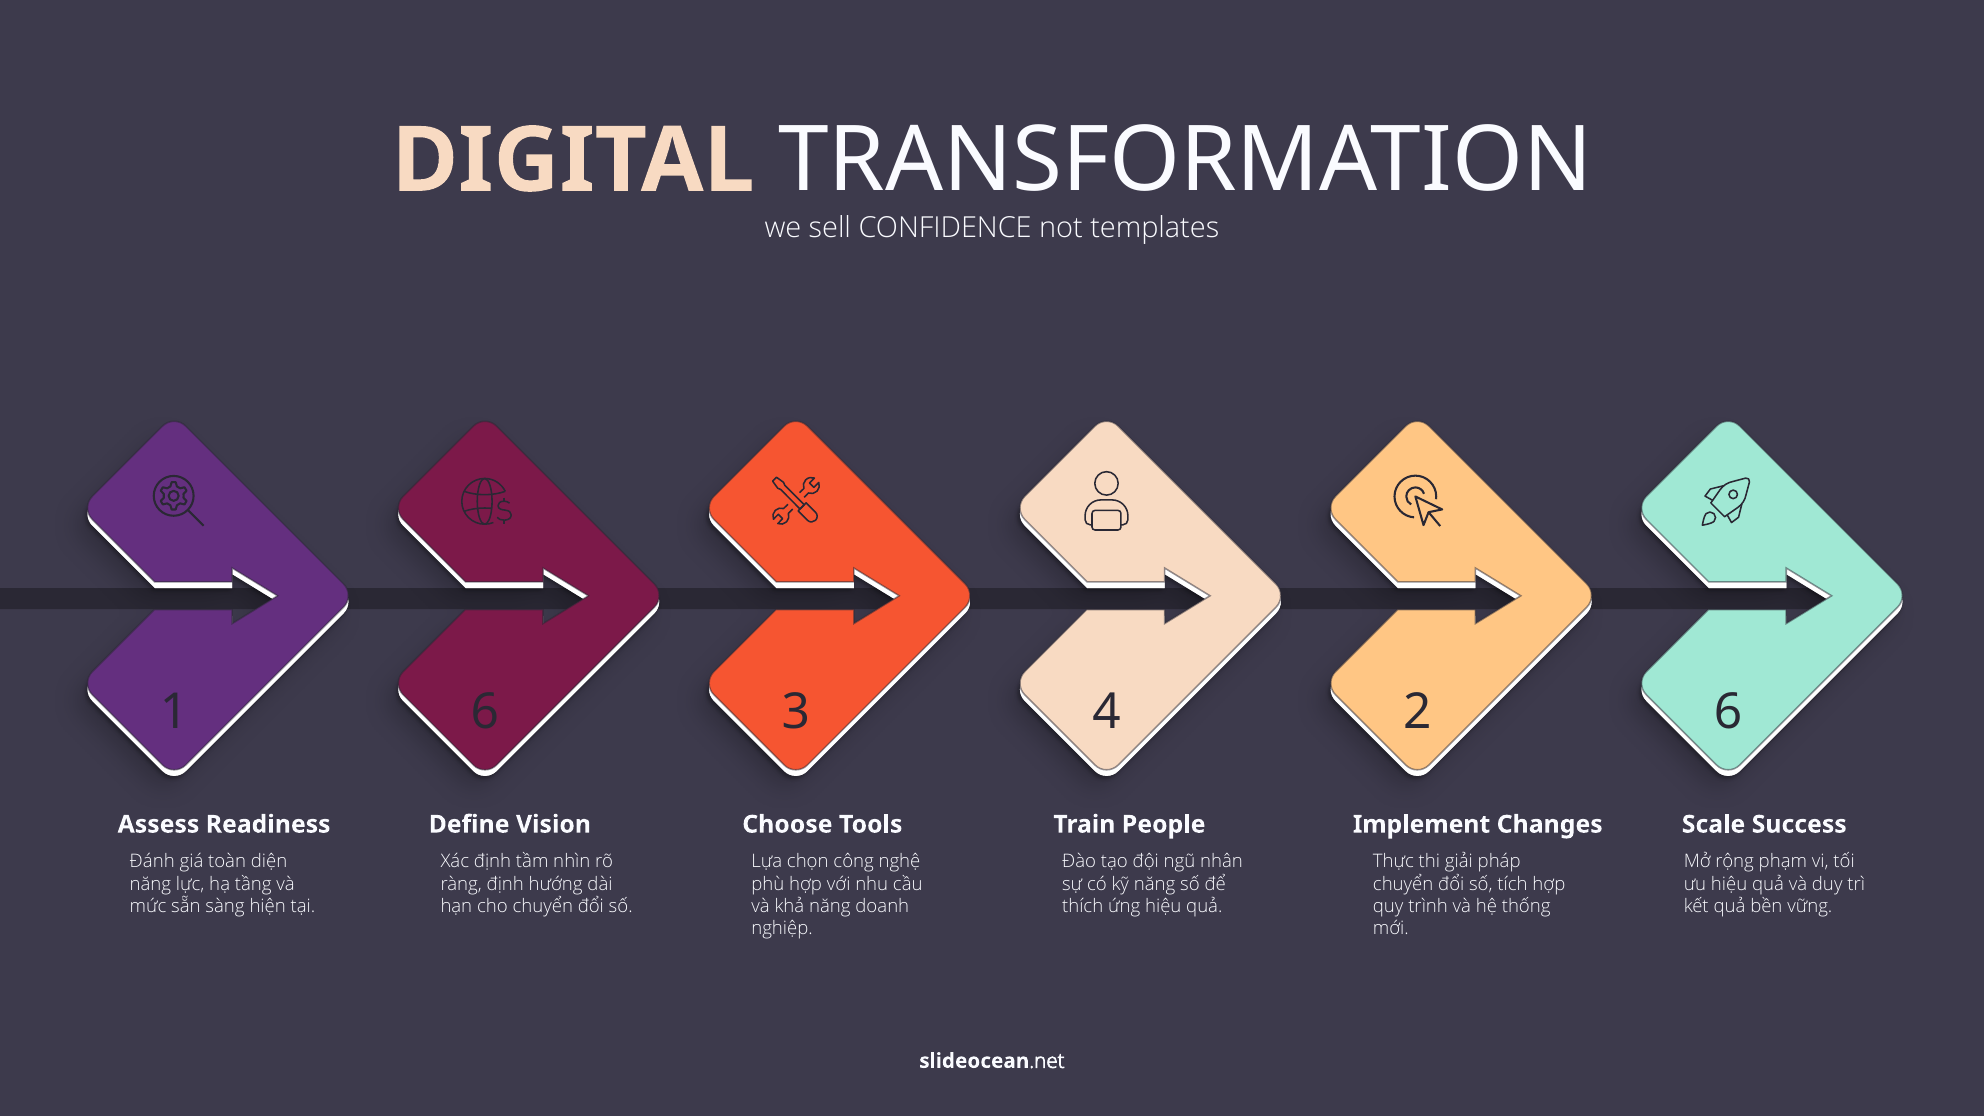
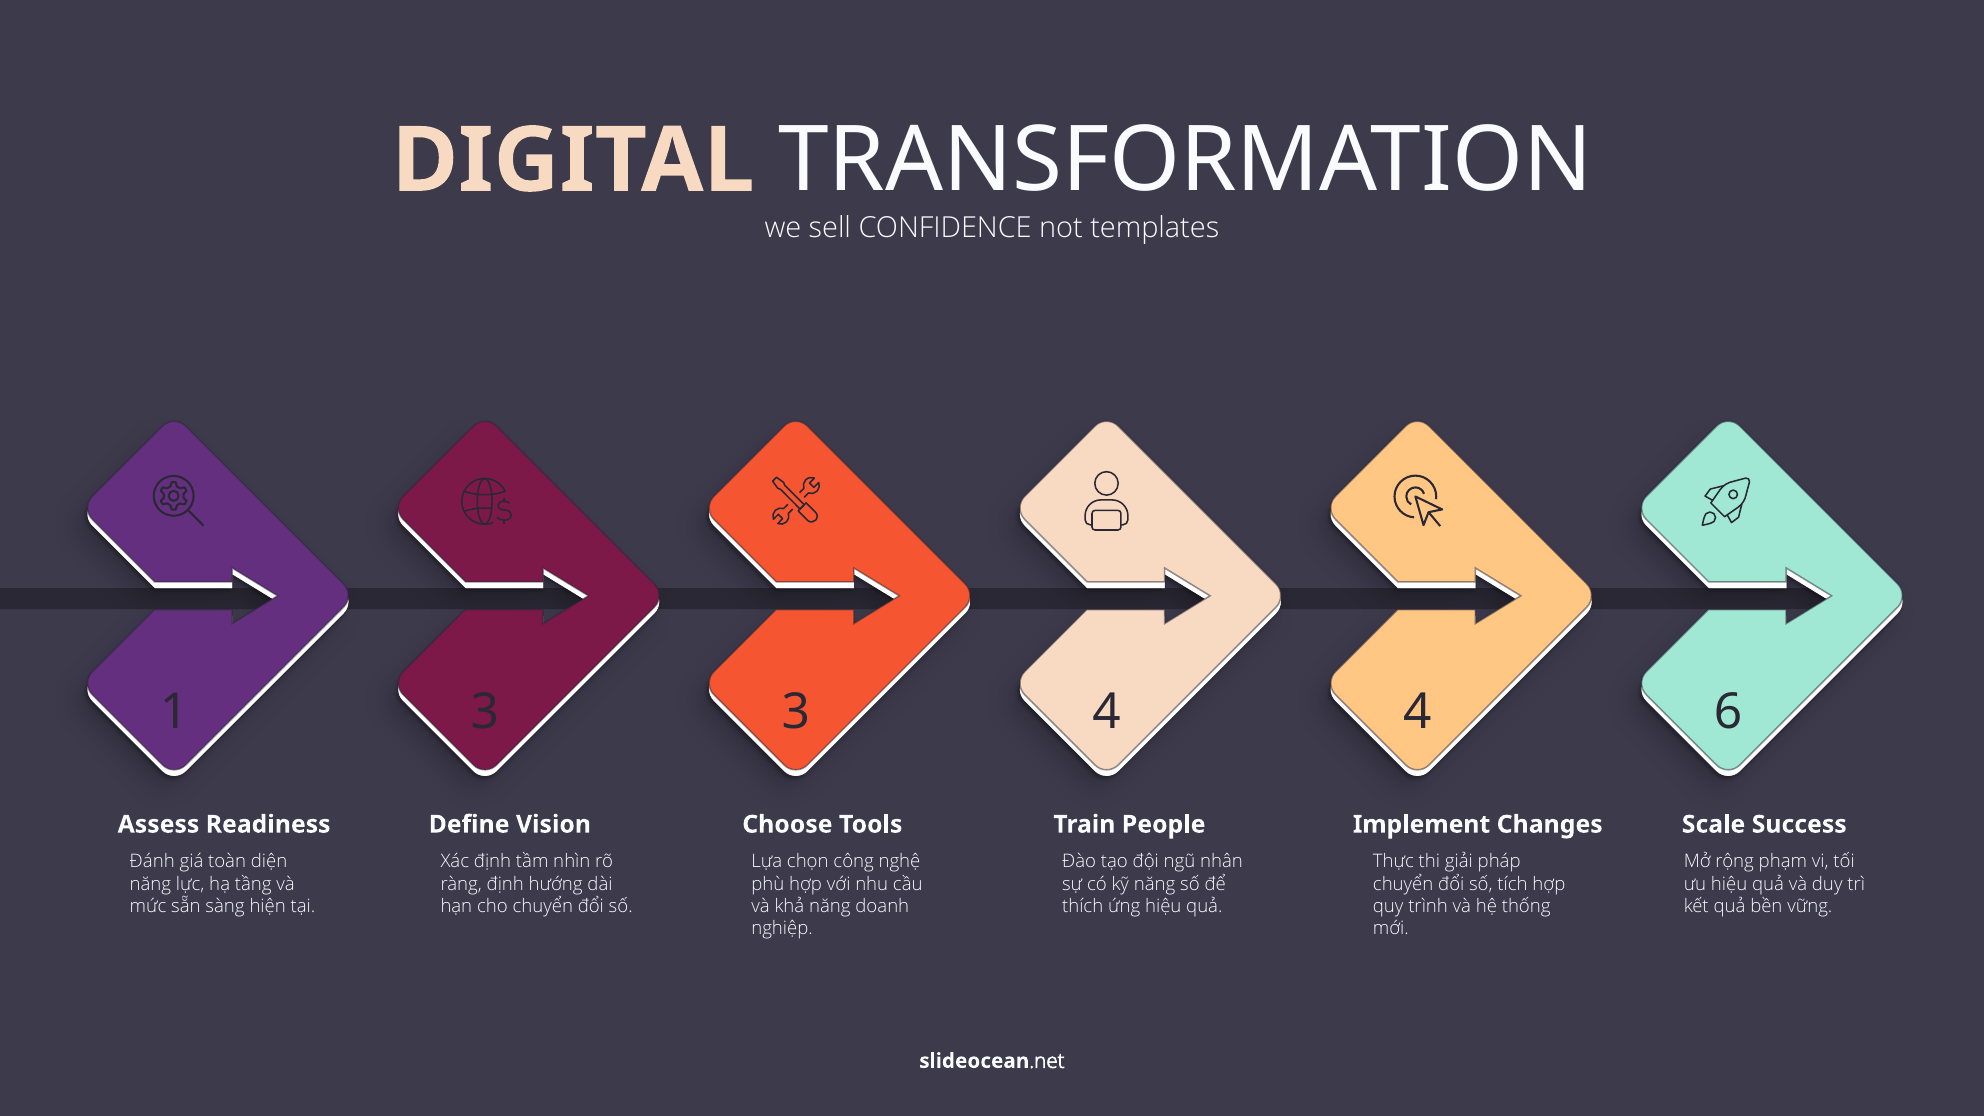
1 6: 6 -> 3 (485, 712)
4 2: 2 -> 4 (1417, 712)
